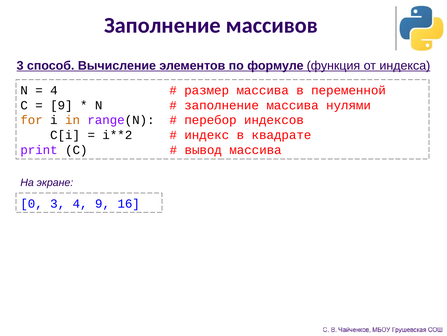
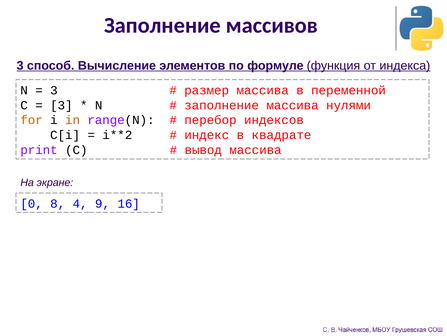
4: 4 -> 3 (54, 90)
9: 9 -> 3 (61, 105)
0 3: 3 -> 8 (58, 203)
